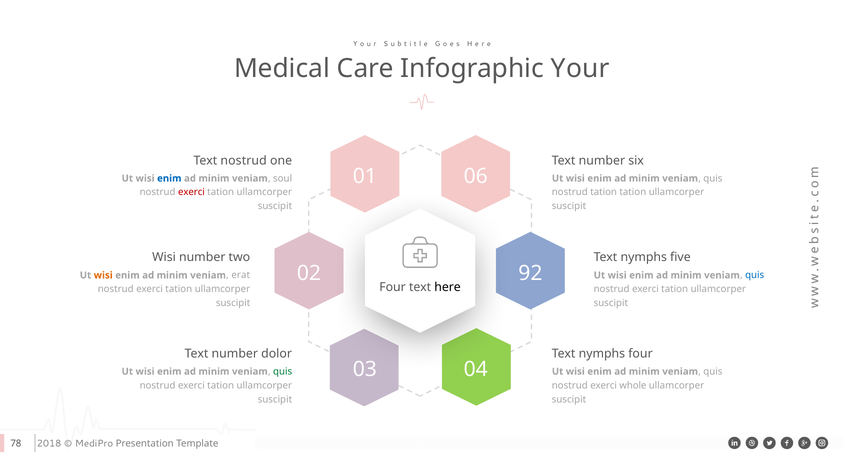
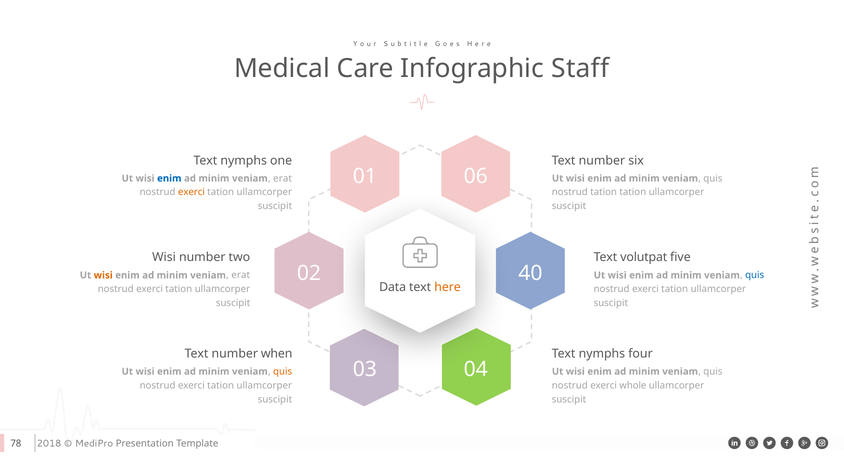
Your: Your -> Staff (580, 69)
nostrud: nostrud -> nymphs (244, 160)
soul: soul -> erat (283, 178)
exerci colour: red -> orange (191, 192)
nymphs: nymphs -> volutpat (644, 257)
92: 92 -> 40 (530, 273)
Four: Four -> Data (393, 287)
here colour: black -> orange (448, 287)
dolor: dolor -> when (277, 354)
quis colour: green -> orange (283, 371)
